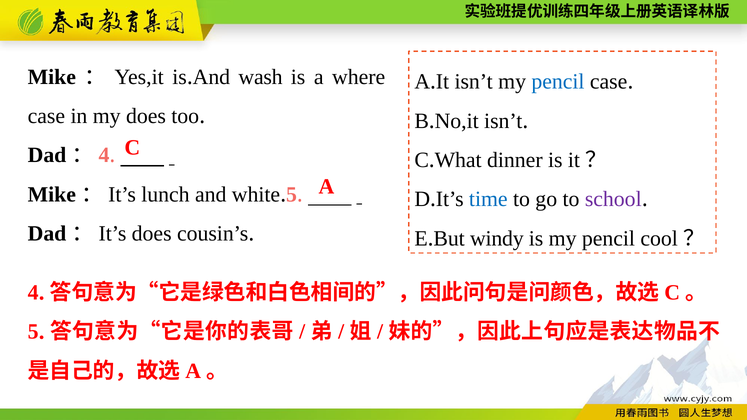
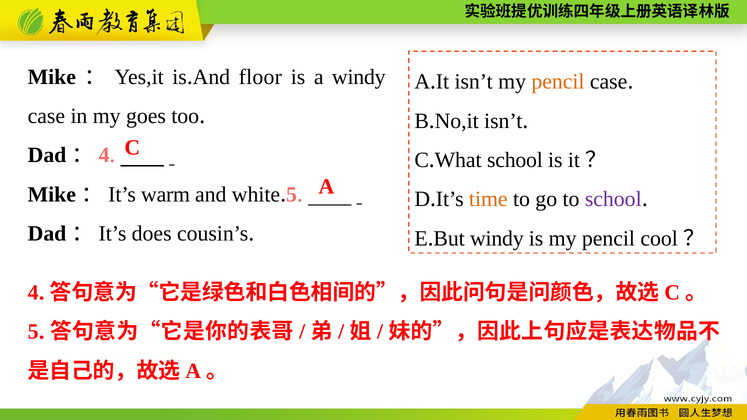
wash: wash -> floor (260, 77)
a where: where -> windy (359, 77)
pencil colour: blue -> orange (558, 82)
my does: does -> goes (146, 116)
dinner: dinner -> school (515, 160)
lunch: lunch -> warm (166, 195)
time colour: blue -> orange (488, 199)
